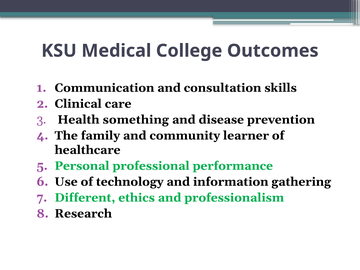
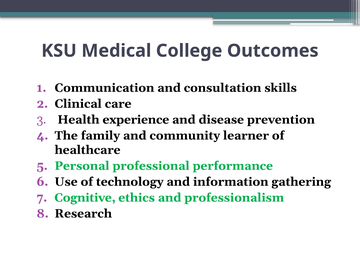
something: something -> experience (136, 120)
Different: Different -> Cognitive (85, 198)
